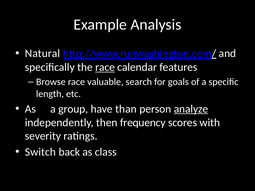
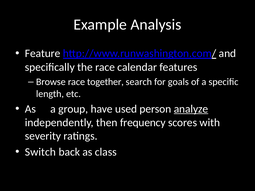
Natural: Natural -> Feature (43, 53)
race underline: present -> none (105, 67)
valuable: valuable -> together (105, 82)
than: than -> used (126, 109)
